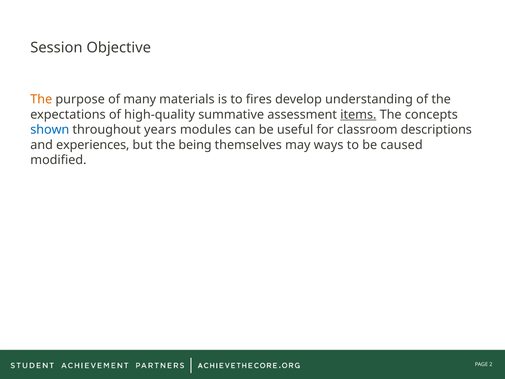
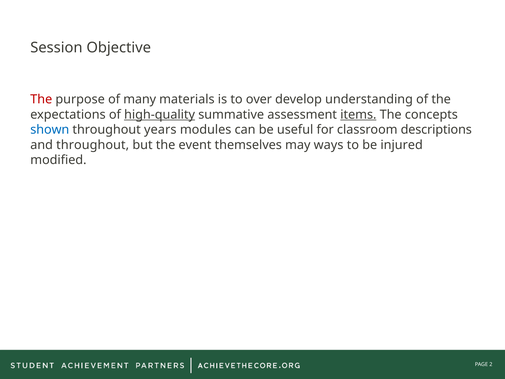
The colour: orange -> red (41, 99)
fires: fires -> over (259, 99)
high-quality underline: none -> present (160, 115)
and experiences: experiences -> throughout (93, 145)
being: being -> event (195, 145)
caused: caused -> injured (402, 145)
